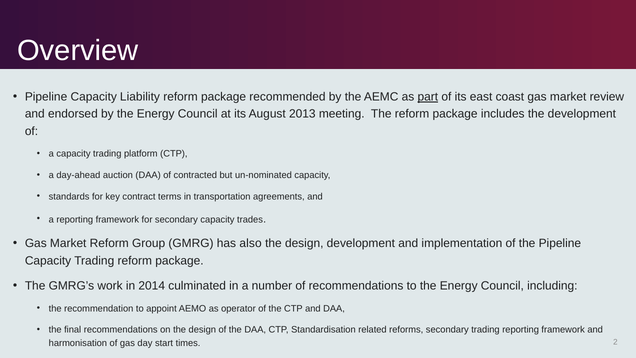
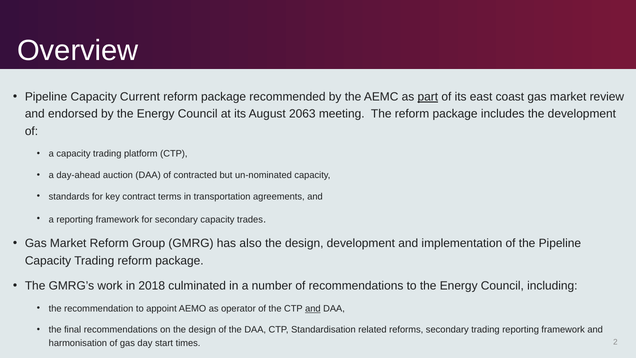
Liability: Liability -> Current (140, 97)
2013: 2013 -> 2063 (302, 114)
2014: 2014 -> 2018 (152, 286)
and underline: none -> present (313, 308)
